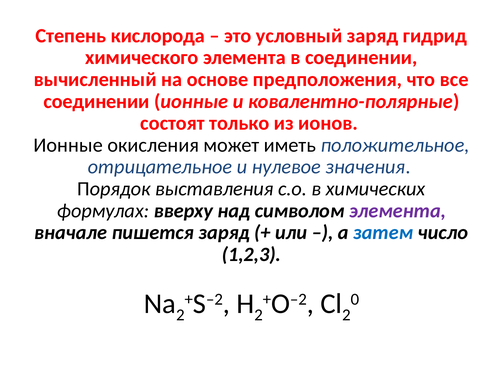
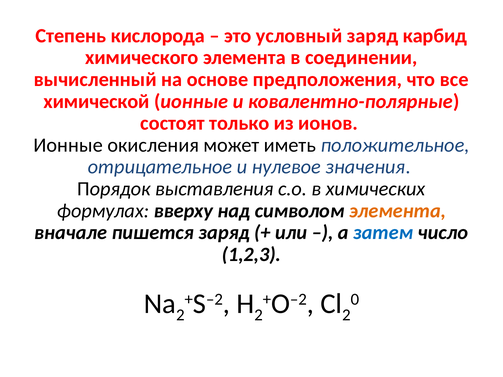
гидрид: гидрид -> карбид (435, 36)
соединении: соединении -> химической (97, 101)
элемента colour: purple -> orange (397, 211)
